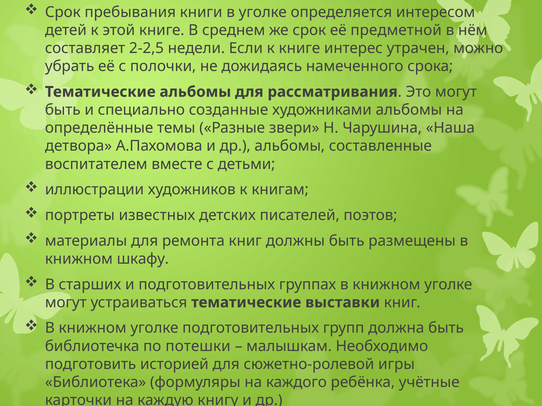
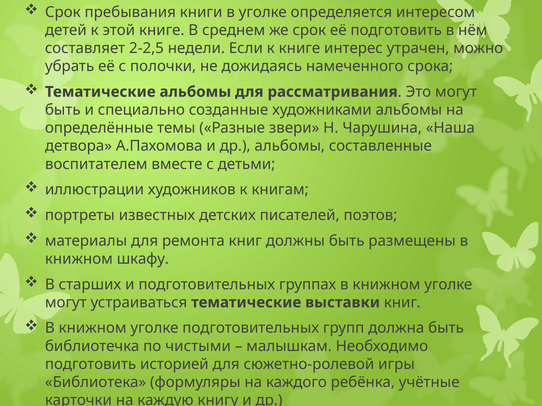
её предметной: предметной -> подготовить (396, 30)
потешки: потешки -> чистыми (198, 346)
